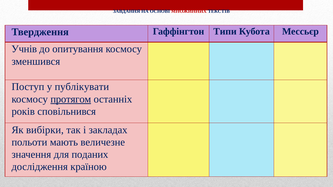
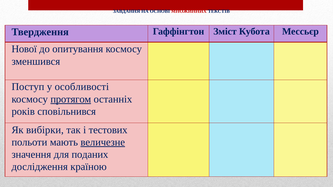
Типи: Типи -> Зміст (225, 32)
Учнів: Учнів -> Нової (24, 49)
публікувати: публікувати -> особливості (82, 87)
закладах: закладах -> тестових (108, 130)
величезне underline: none -> present (103, 142)
